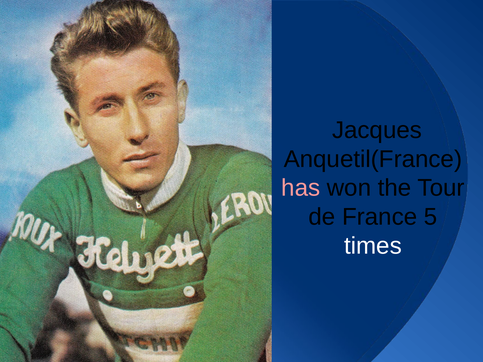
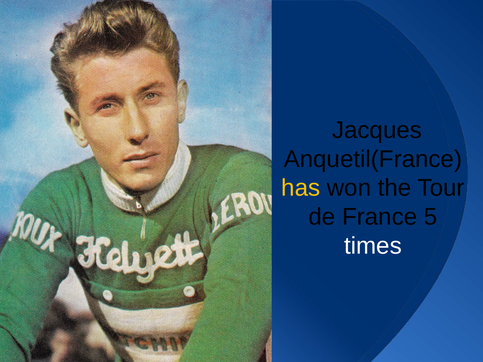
has colour: pink -> yellow (301, 188)
